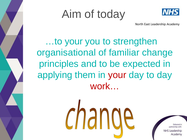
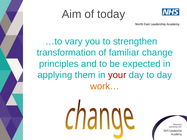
…to your: your -> vary (74, 41)
organisational: organisational -> transformation (66, 53)
work… colour: red -> orange (105, 86)
